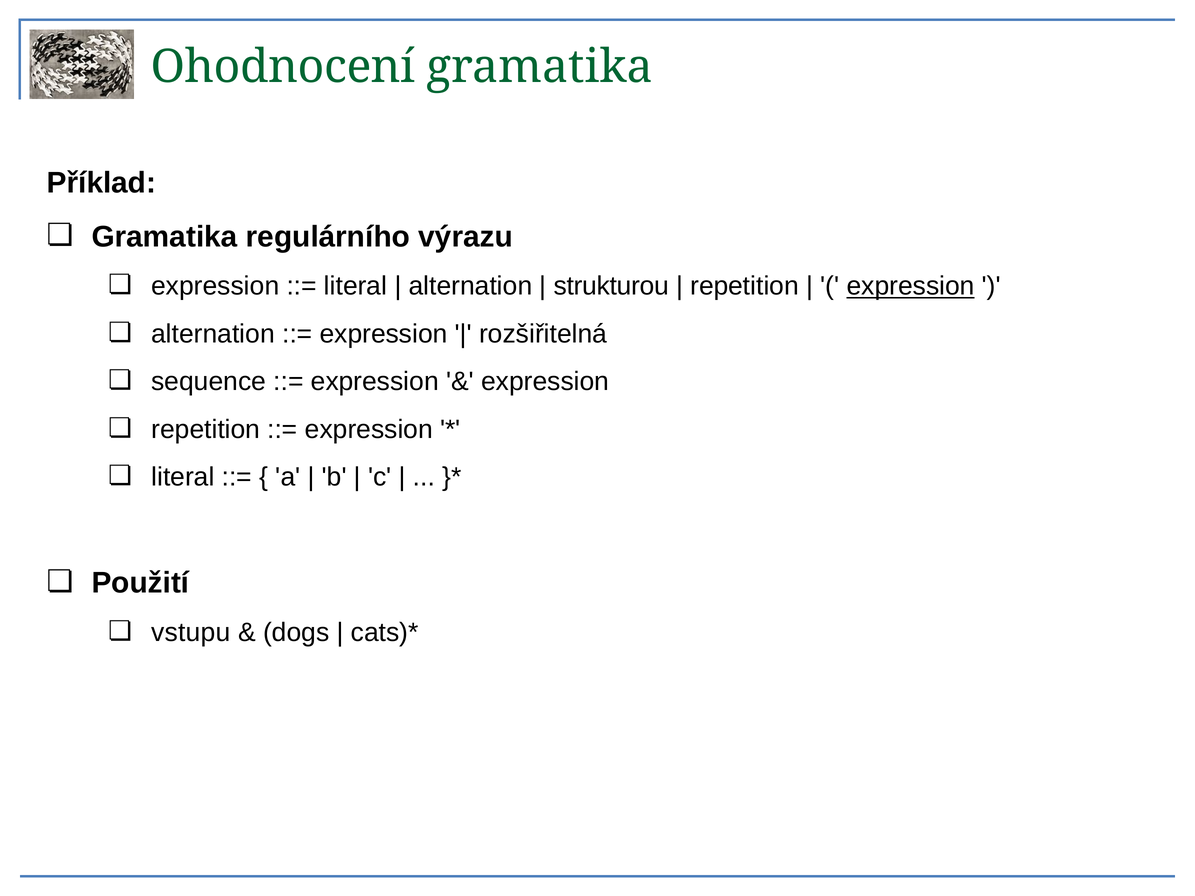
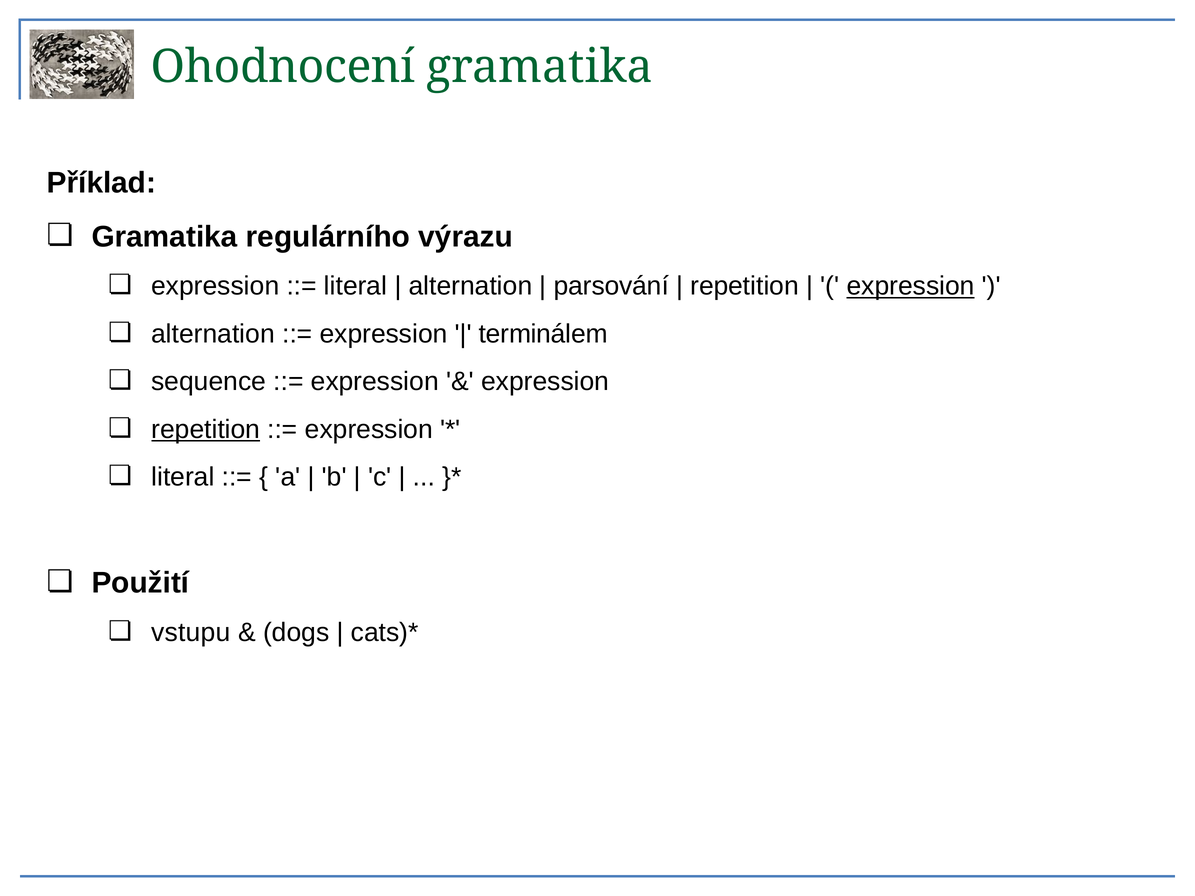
strukturou: strukturou -> parsování (611, 286)
rozšiřitelná: rozšiřitelná -> terminálem (543, 334)
repetition underline: none -> present (206, 430)
